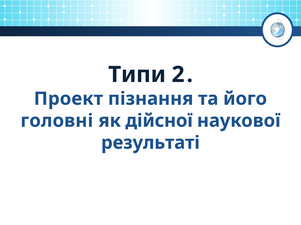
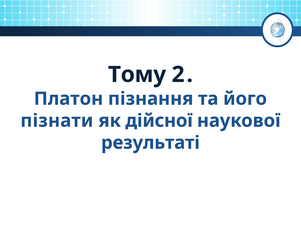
Типи: Типи -> Тому (137, 75)
Проект: Проект -> Платон (68, 99)
головні: головні -> пізнати (57, 121)
